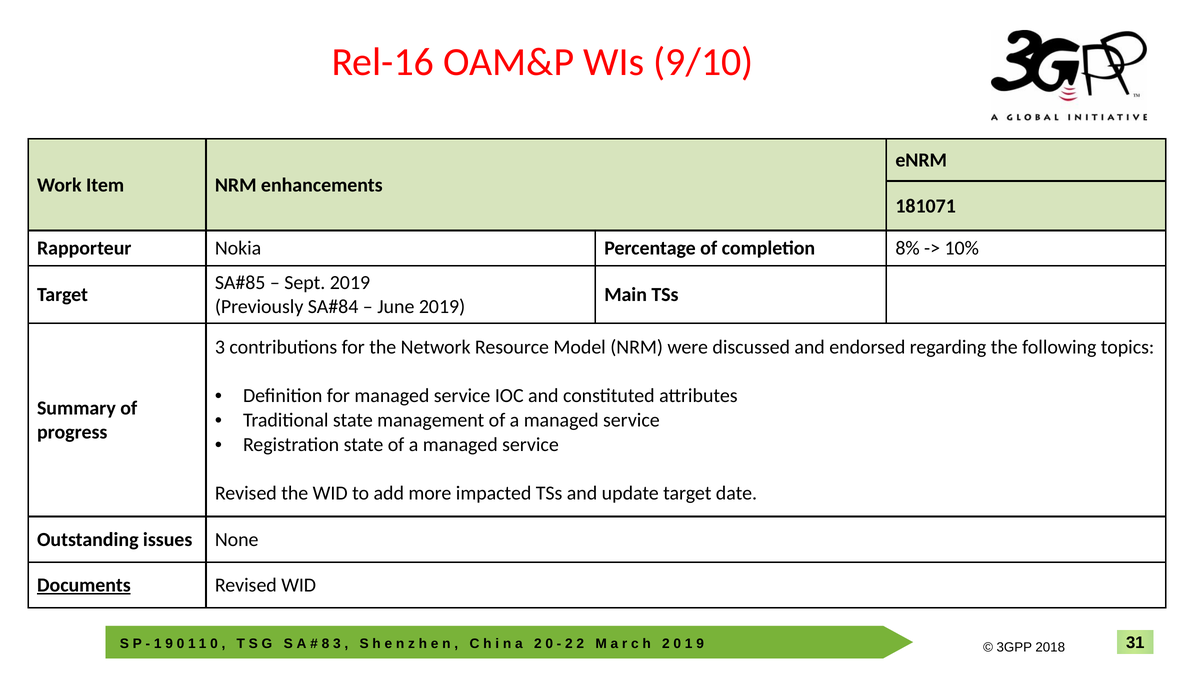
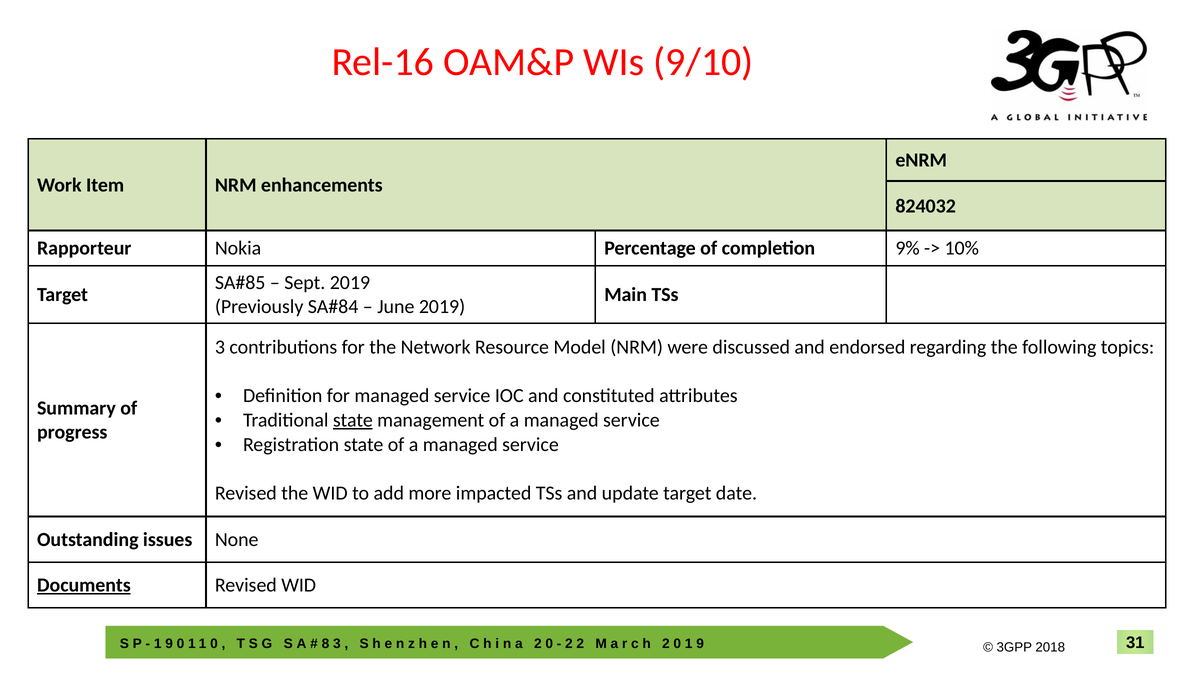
181071: 181071 -> 824032 (926, 206)
8%: 8% -> 9% (908, 248)
state underline: none -> present (353, 420)
